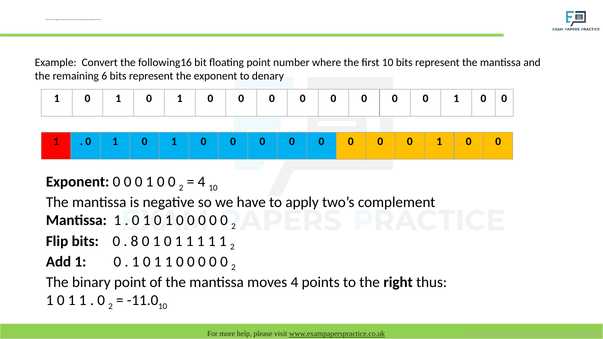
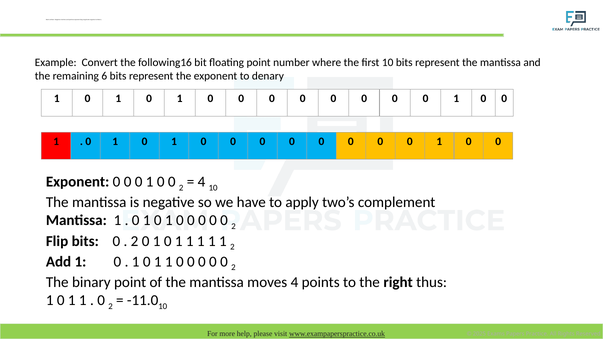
8: 8 -> 2 (135, 241)
